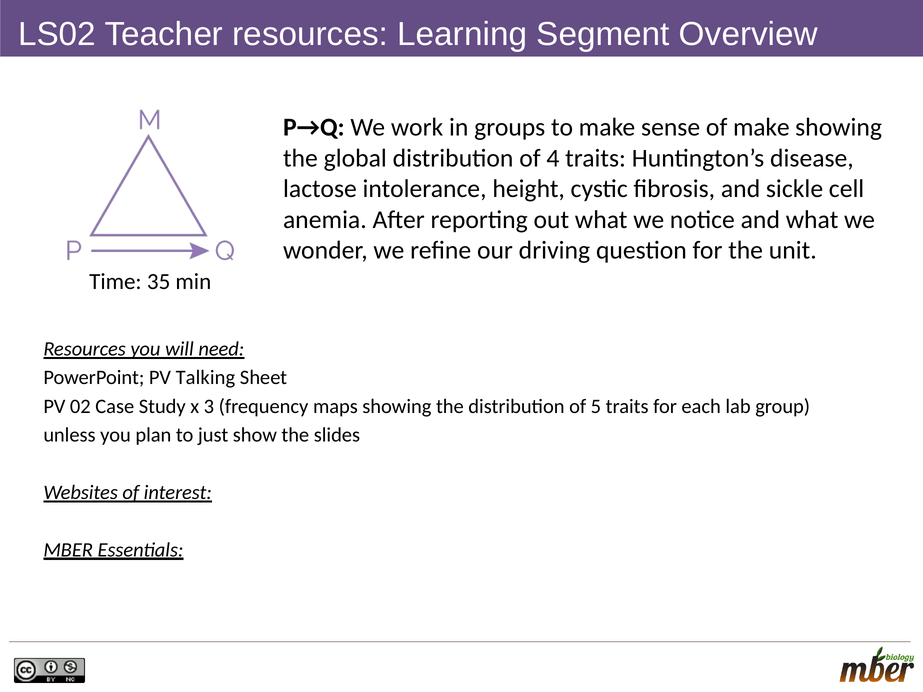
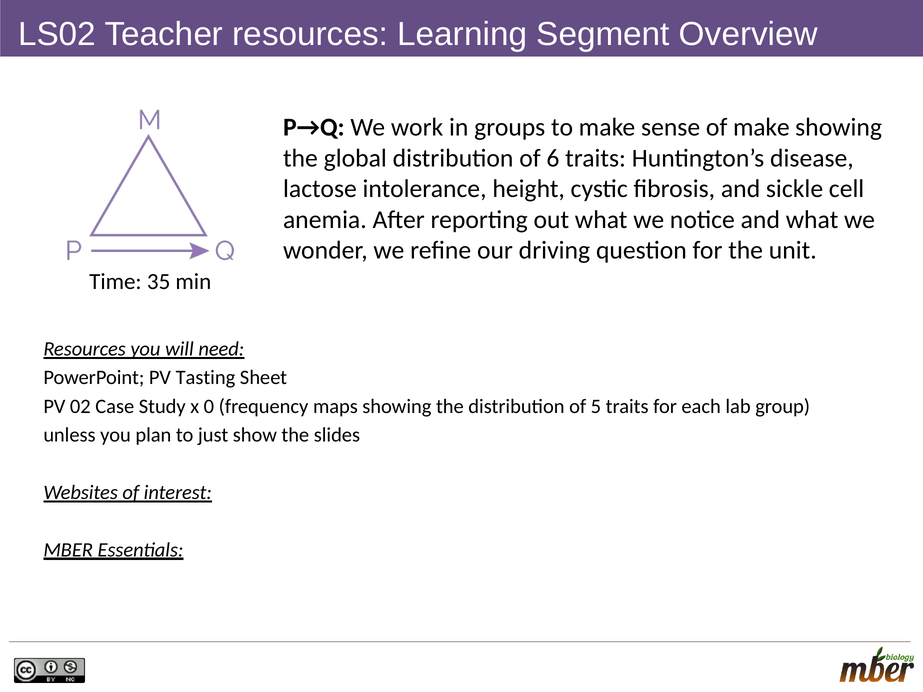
4: 4 -> 6 (553, 158)
Talking: Talking -> Tasting (205, 378)
3: 3 -> 0 (209, 406)
